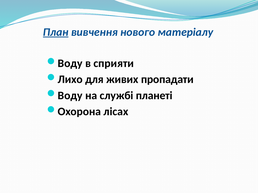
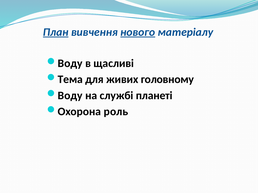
нового underline: none -> present (138, 32)
сприяти: сприяти -> щасливі (114, 64)
Лихо: Лихо -> Тема (70, 80)
пропадати: пропадати -> головному (167, 80)
лісах: лісах -> роль (116, 112)
